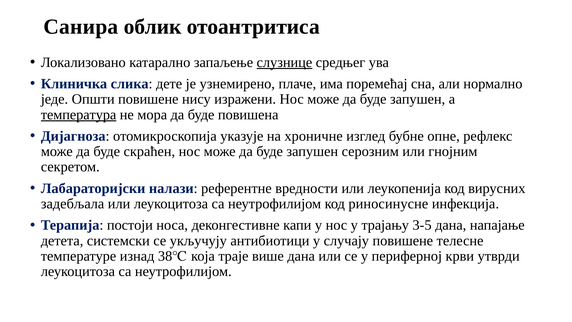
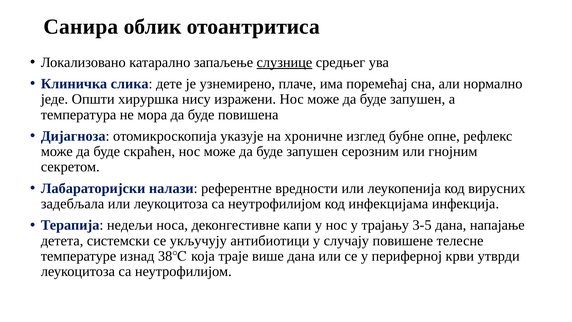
Општи повишене: повишене -> хируршкa (148, 99)
температура underline: present -> none (79, 115)
риносинусне: риносинусне -> инфекцијама (388, 204)
постоји: постоји -> недељи (130, 225)
